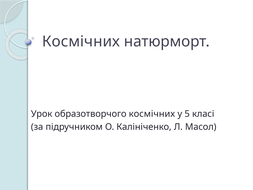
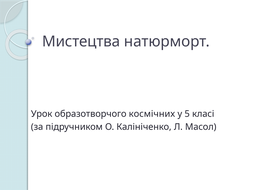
Космічних: Космічних -> Мистецтва (81, 41)
